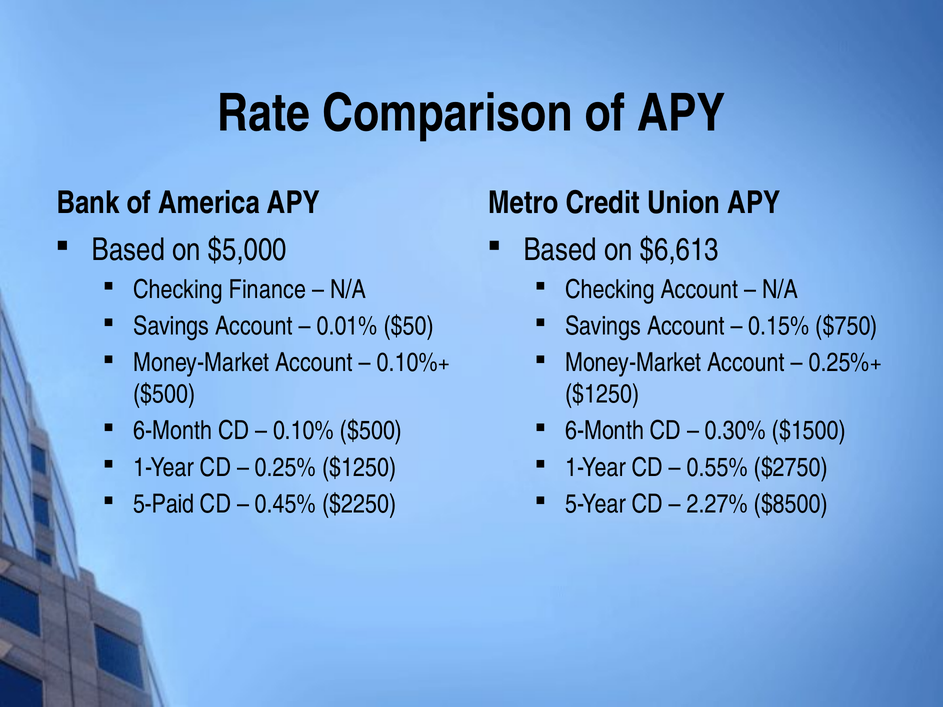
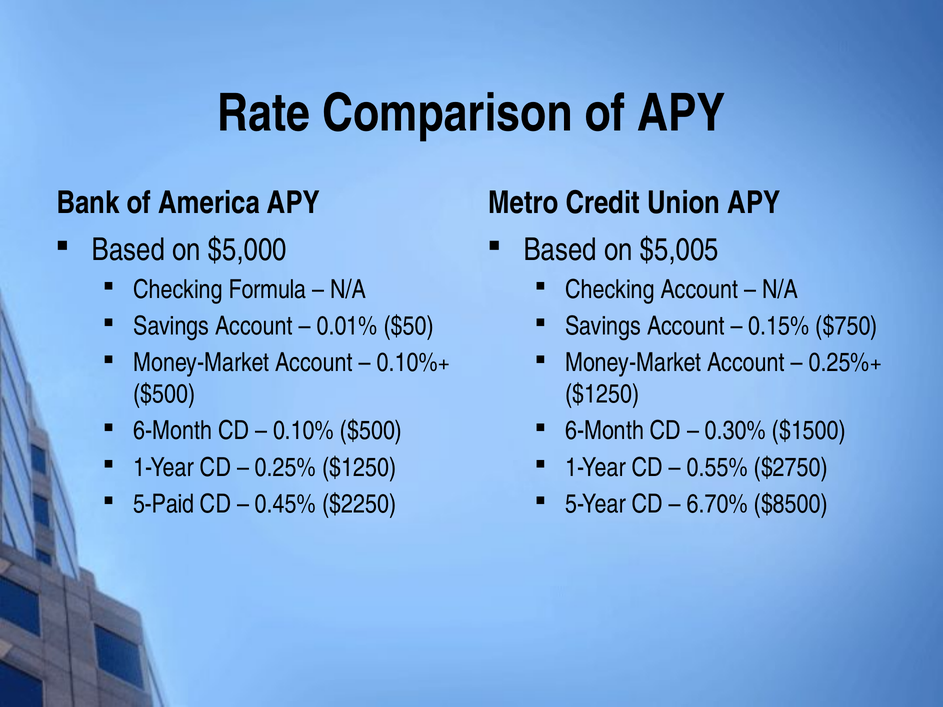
$6,613: $6,613 -> $5,005 (679, 250)
Finance: Finance -> Formula (268, 290)
2.27%: 2.27% -> 6.70% (717, 504)
